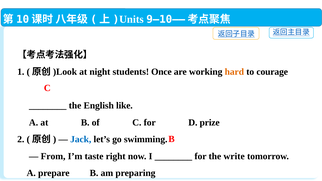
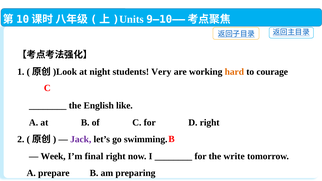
Once: Once -> Very (161, 72)
D prize: prize -> right (210, 123)
Jack colour: blue -> purple (81, 139)
From: From -> Week (53, 156)
taste: taste -> final (94, 156)
